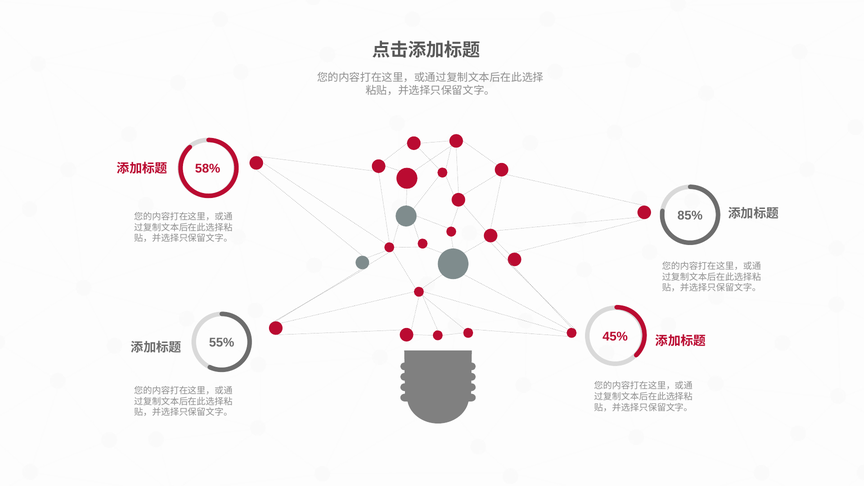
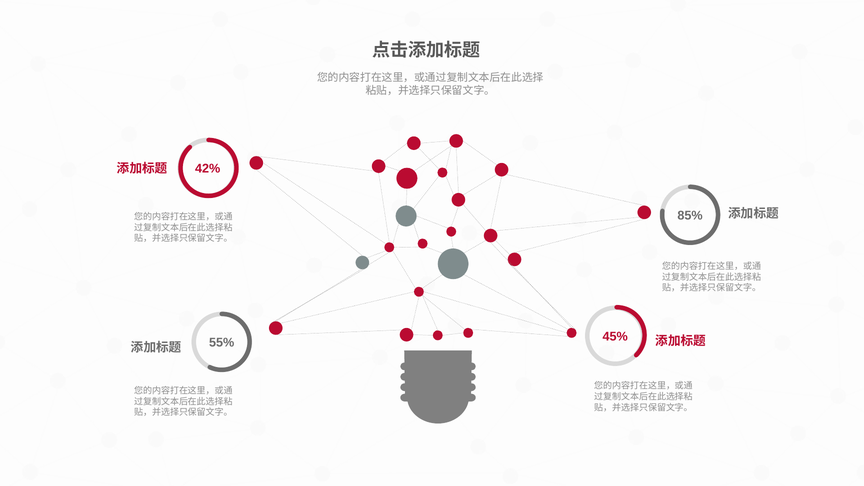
58%: 58% -> 42% (208, 169)
